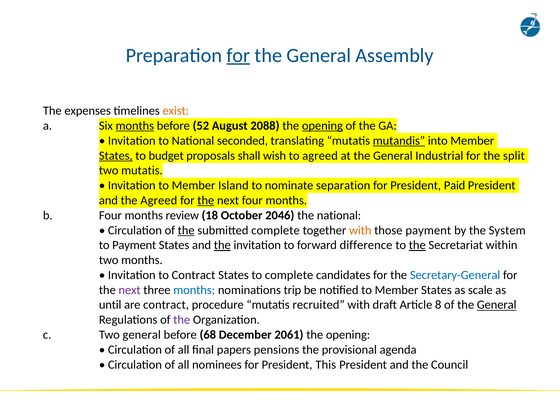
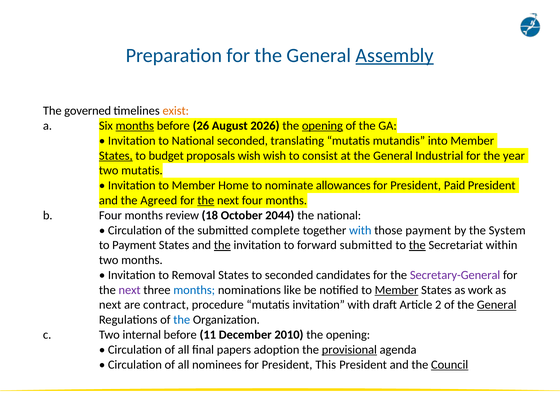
for underline: present -> none (238, 55)
Assembly underline: none -> present (395, 55)
expenses: expenses -> governed (88, 111)
52: 52 -> 26 (201, 126)
2088: 2088 -> 2026 (265, 126)
mutandis underline: present -> none (399, 141)
proposals shall: shall -> wish (249, 156)
to agreed: agreed -> consist (320, 156)
split: split -> year (514, 156)
Island: Island -> Home (233, 185)
separation: separation -> allowances (343, 185)
2046: 2046 -> 2044 (280, 215)
the underline: present -> none (186, 230)
with colour: orange -> blue (360, 230)
forward difference: difference -> submitted (366, 245)
to Contract: Contract -> Removal (194, 275)
to complete: complete -> seconded (289, 275)
Secretary-General colour: blue -> purple (455, 275)
trip: trip -> like (292, 290)
Member underline: none -> present (397, 290)
scale: scale -> work (480, 290)
until: until -> next (110, 305)
mutatis recruited: recruited -> invitation (319, 305)
8: 8 -> 2 (438, 305)
the colour: purple -> blue (182, 320)
Two general: general -> internal (142, 335)
68: 68 -> 11 (208, 335)
2061: 2061 -> 2010 (289, 335)
pensions: pensions -> adoption (277, 350)
provisional underline: none -> present (349, 350)
Council underline: none -> present (450, 365)
